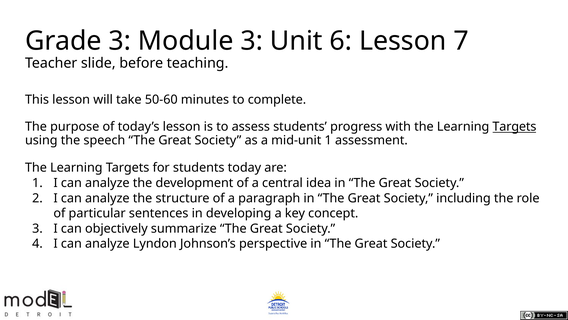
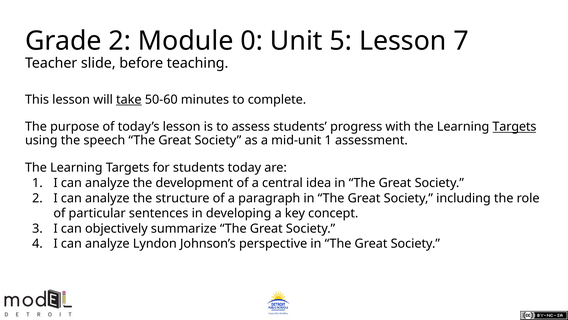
Grade 3: 3 -> 2 (120, 41)
Module 3: 3 -> 0 (252, 41)
6: 6 -> 5 (341, 41)
take underline: none -> present (129, 99)
